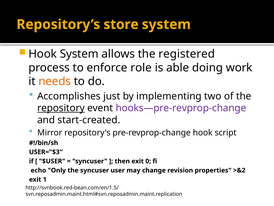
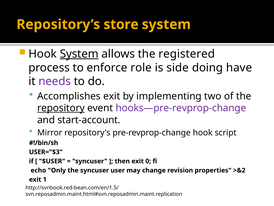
System underline: none -> present (79, 54)
able: able -> side (178, 67)
work: work -> have (239, 67)
needs colour: orange -> purple (55, 81)
Accomplishes just: just -> exit (112, 96)
start-created: start-created -> start-account (89, 120)
